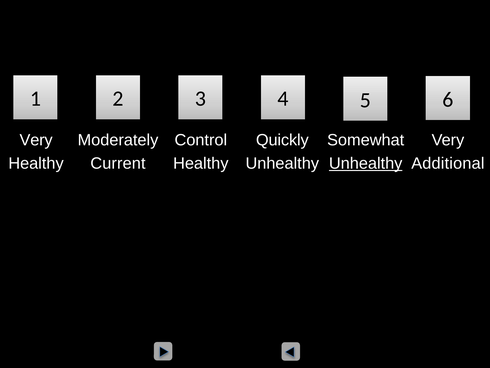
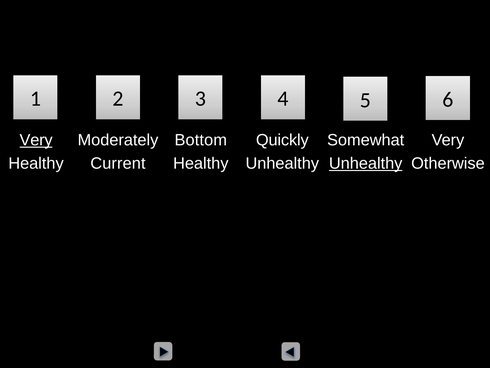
Very underline: none -> present (36, 140)
Control: Control -> Bottom (201, 140)
Additional: Additional -> Otherwise (448, 163)
